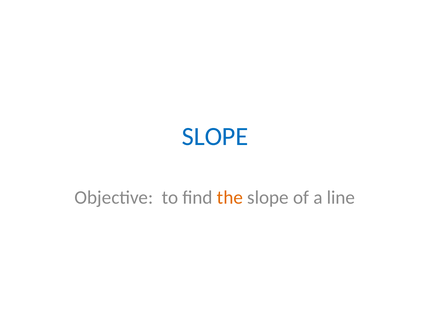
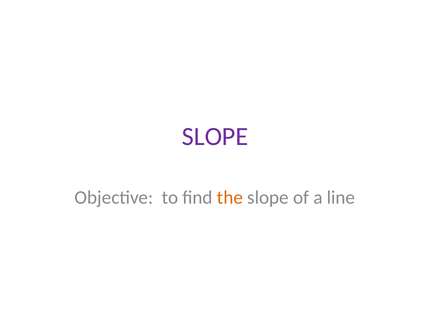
SLOPE colour: blue -> purple (215, 137)
